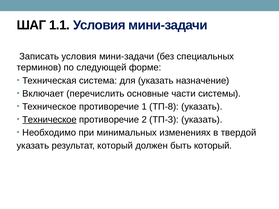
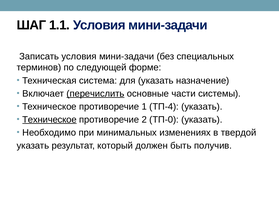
перечислить underline: none -> present (95, 94)
ТП-8: ТП-8 -> ТП-4 (164, 107)
ТП-3: ТП-3 -> ТП-0 (164, 120)
быть который: который -> получив (213, 146)
